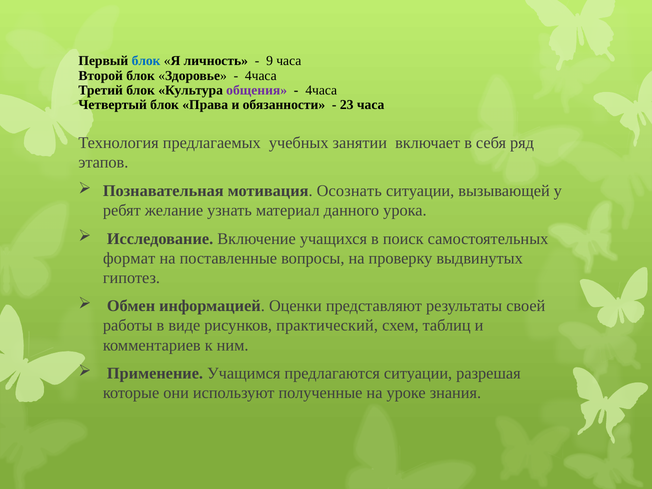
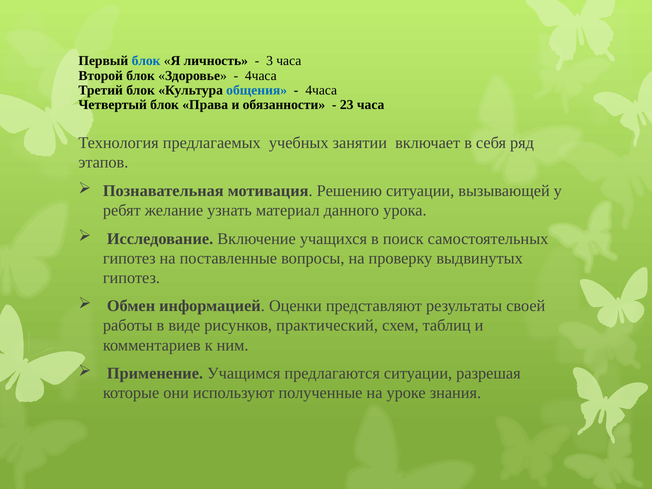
9: 9 -> 3 (270, 61)
общения colour: purple -> blue (257, 90)
Осознать: Осознать -> Решению (349, 191)
формат: формат -> гипотез (129, 258)
